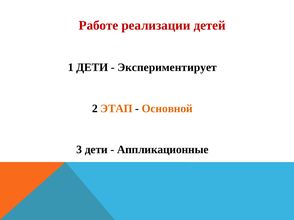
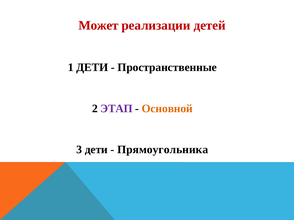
Работе: Работе -> Может (99, 26)
Экспериментирует: Экспериментирует -> Пространственные (167, 68)
ЭТАП colour: orange -> purple (116, 109)
Аппликационные: Аппликационные -> Прямоугольника (163, 150)
